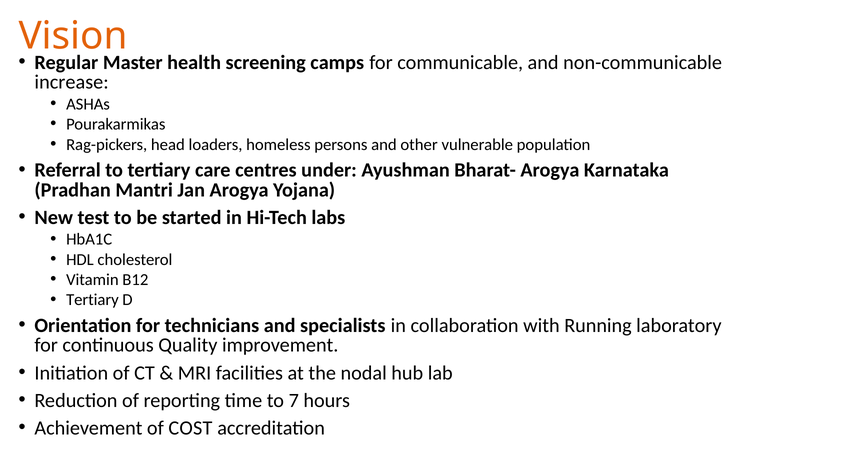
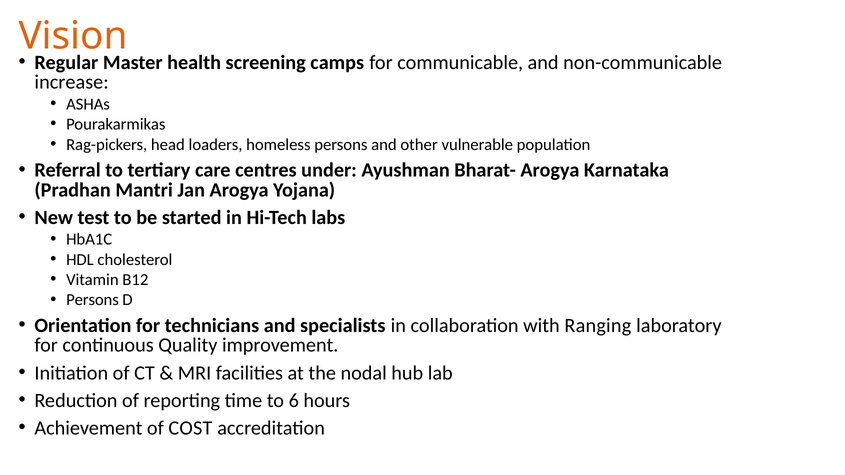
Tertiary: Tertiary -> Persons (92, 300)
Running: Running -> Ranging (598, 326)
7: 7 -> 6 (294, 401)
